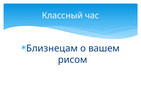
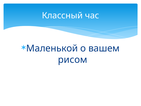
Близнецам: Близнецам -> Маленькой (52, 48)
